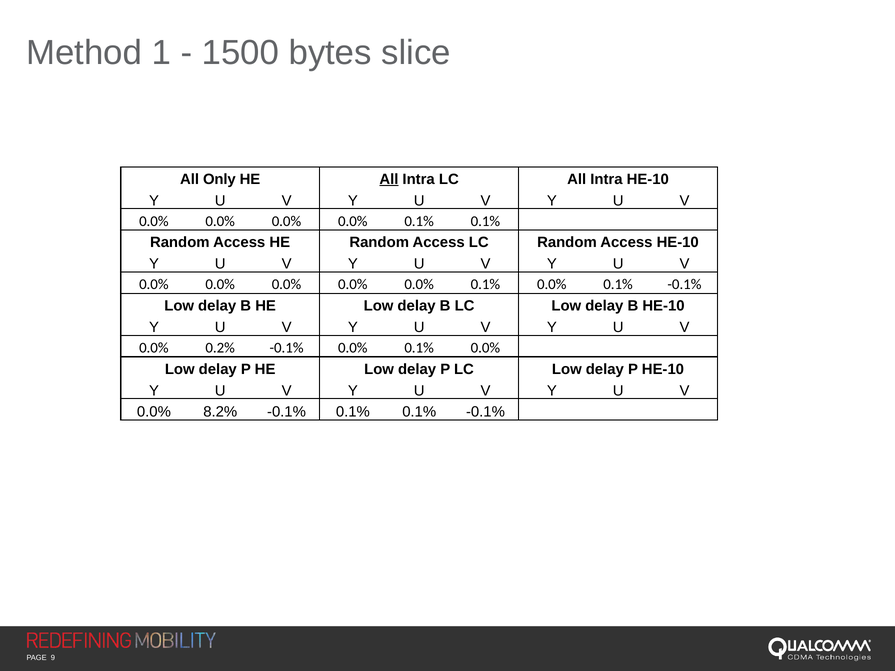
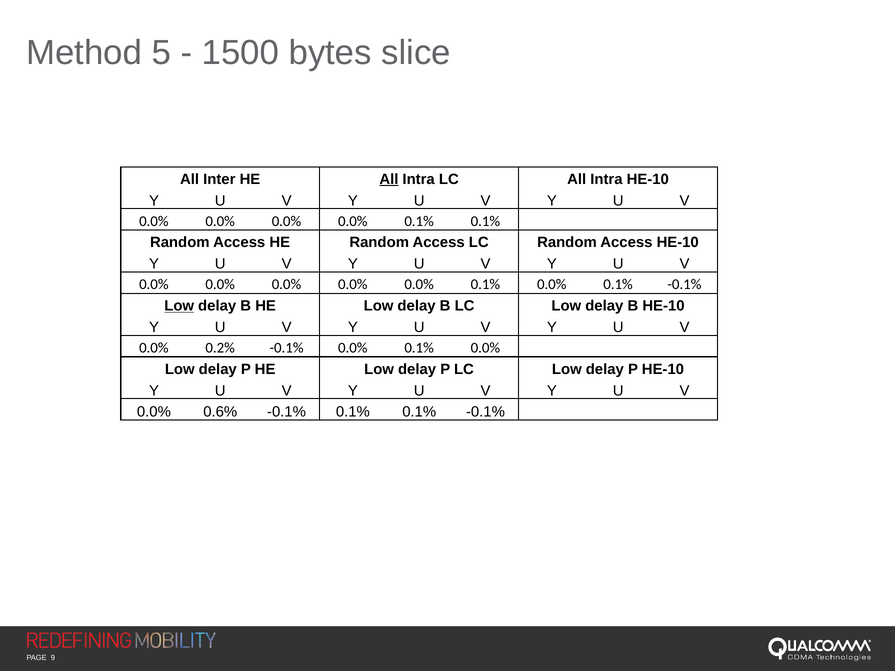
1: 1 -> 5 (161, 53)
Only: Only -> Inter (219, 179)
Low underline: none -> present (179, 306)
8.2%: 8.2% -> 0.6% (220, 412)
